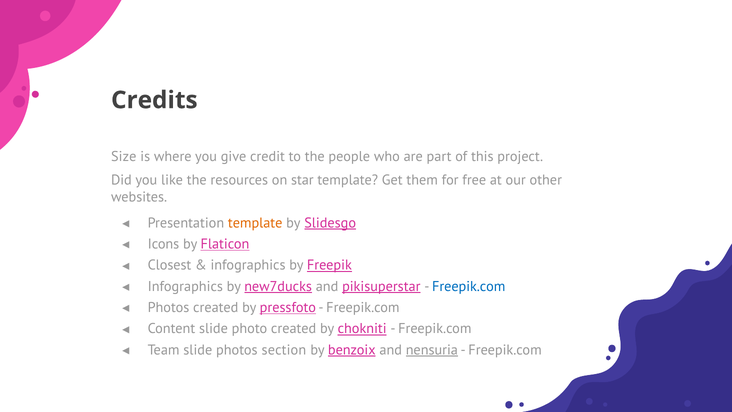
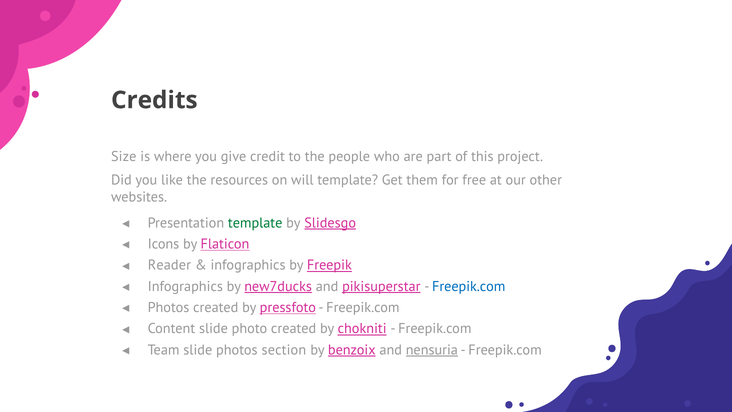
star: star -> will (302, 180)
template colour: orange -> green (255, 223)
Closest: Closest -> Reader (169, 265)
